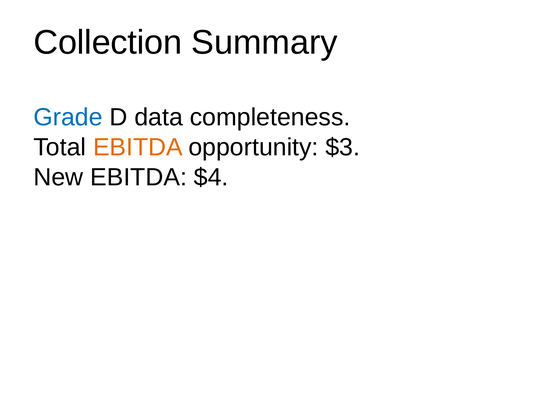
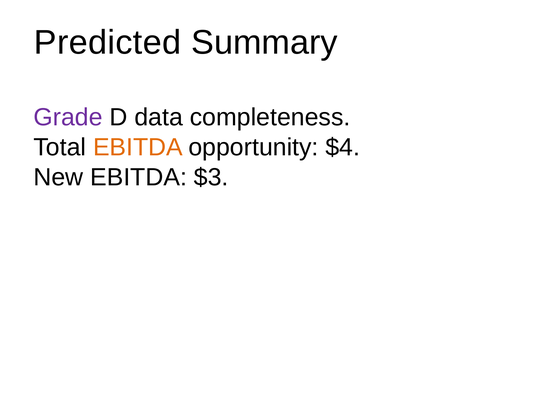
Collection: Collection -> Predicted (108, 43)
Grade colour: blue -> purple (68, 117)
$3: $3 -> $4 (343, 147)
$4: $4 -> $3 (211, 177)
